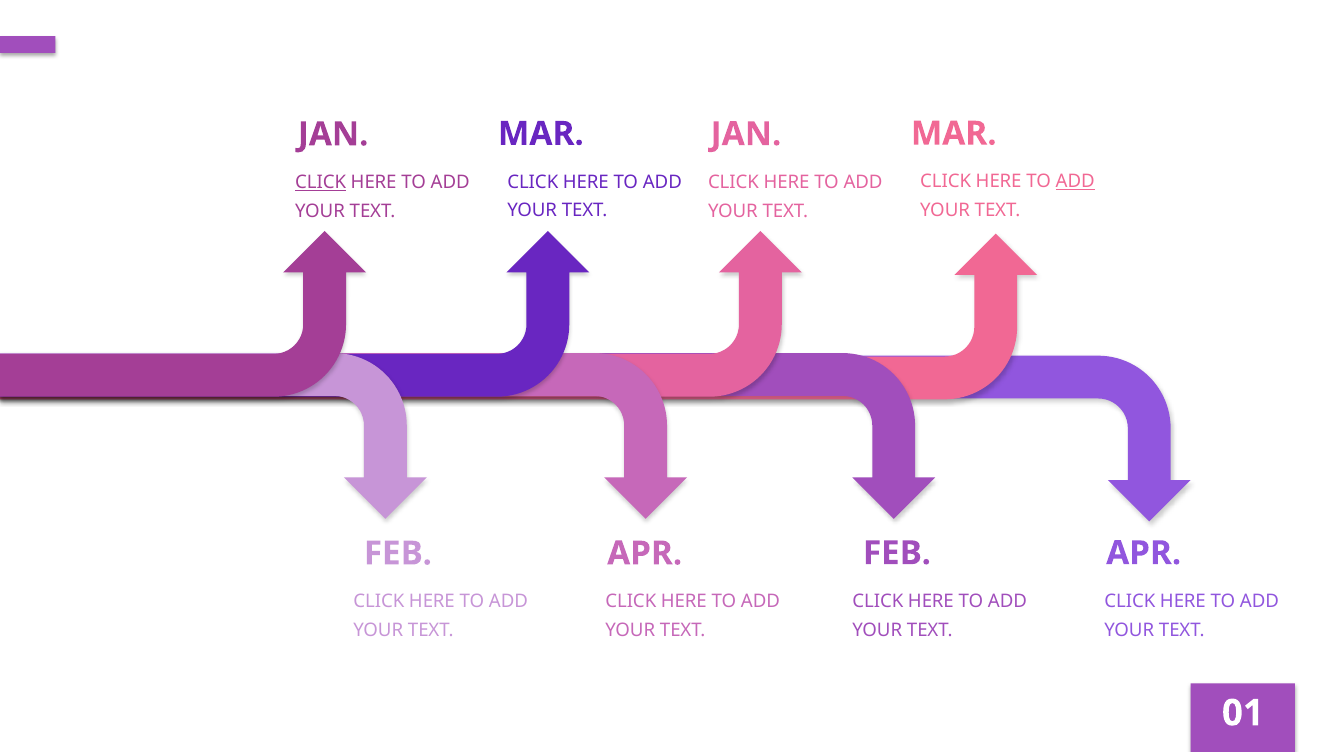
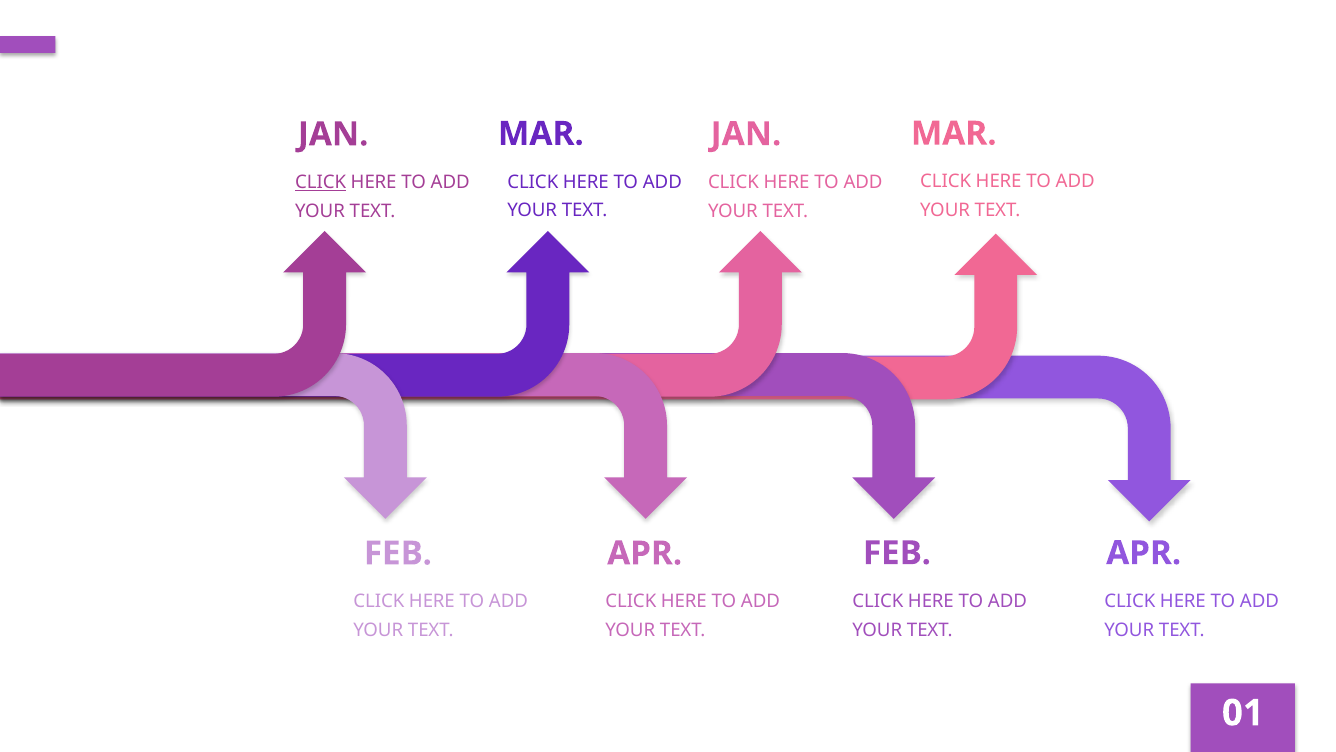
ADD underline: present -> none (1075, 181)
